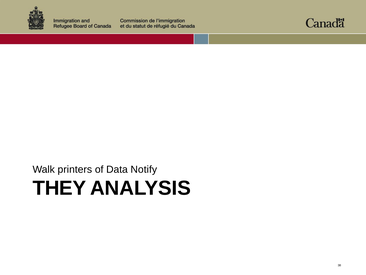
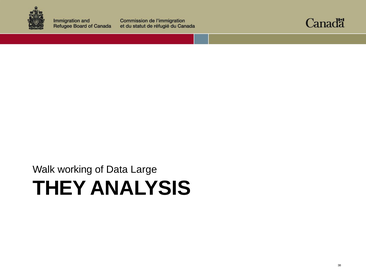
printers: printers -> working (75, 169)
Notify: Notify -> Large (144, 169)
